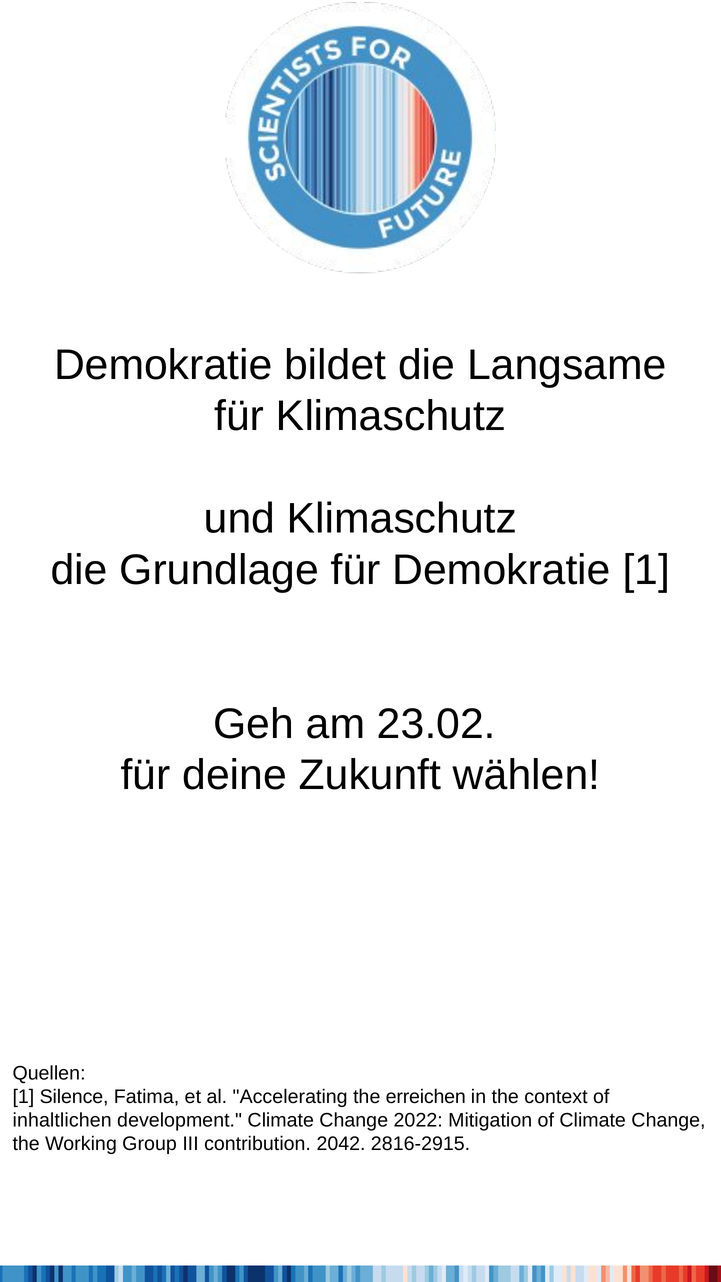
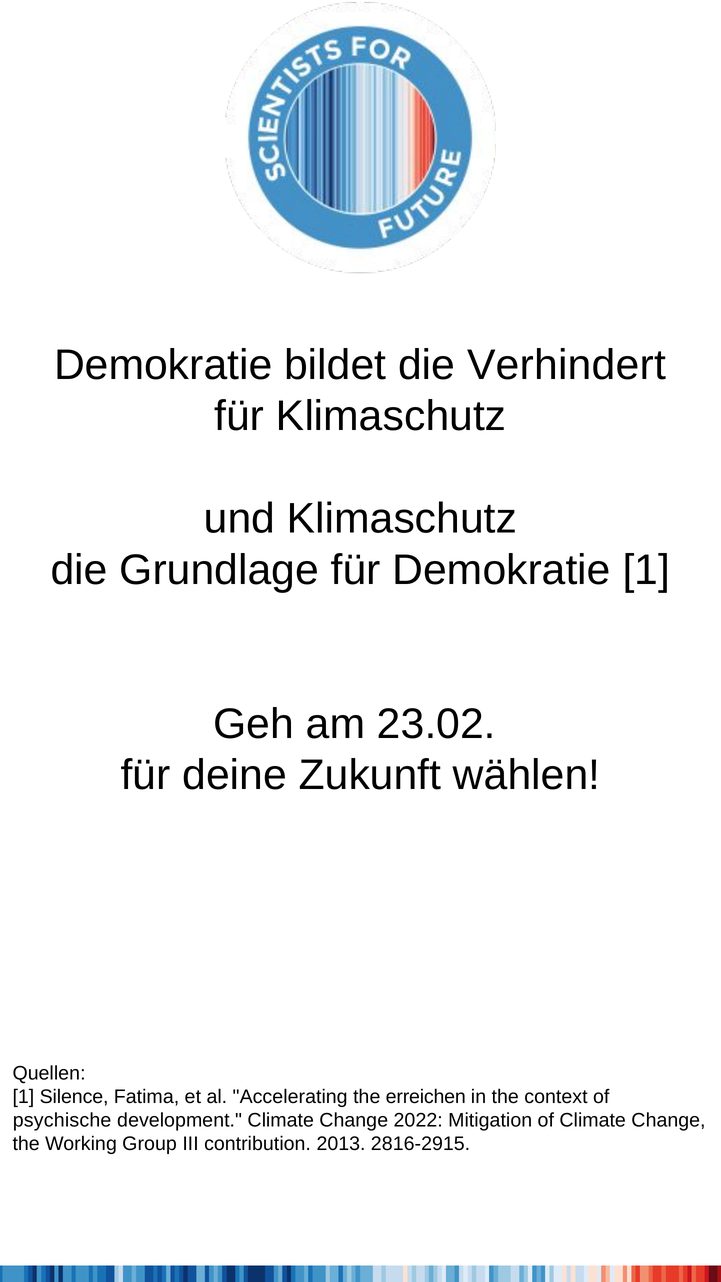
Langsame: Langsame -> Verhindert (567, 365)
inhaltlichen: inhaltlichen -> psychische (62, 1120)
2042: 2042 -> 2013 (341, 1144)
